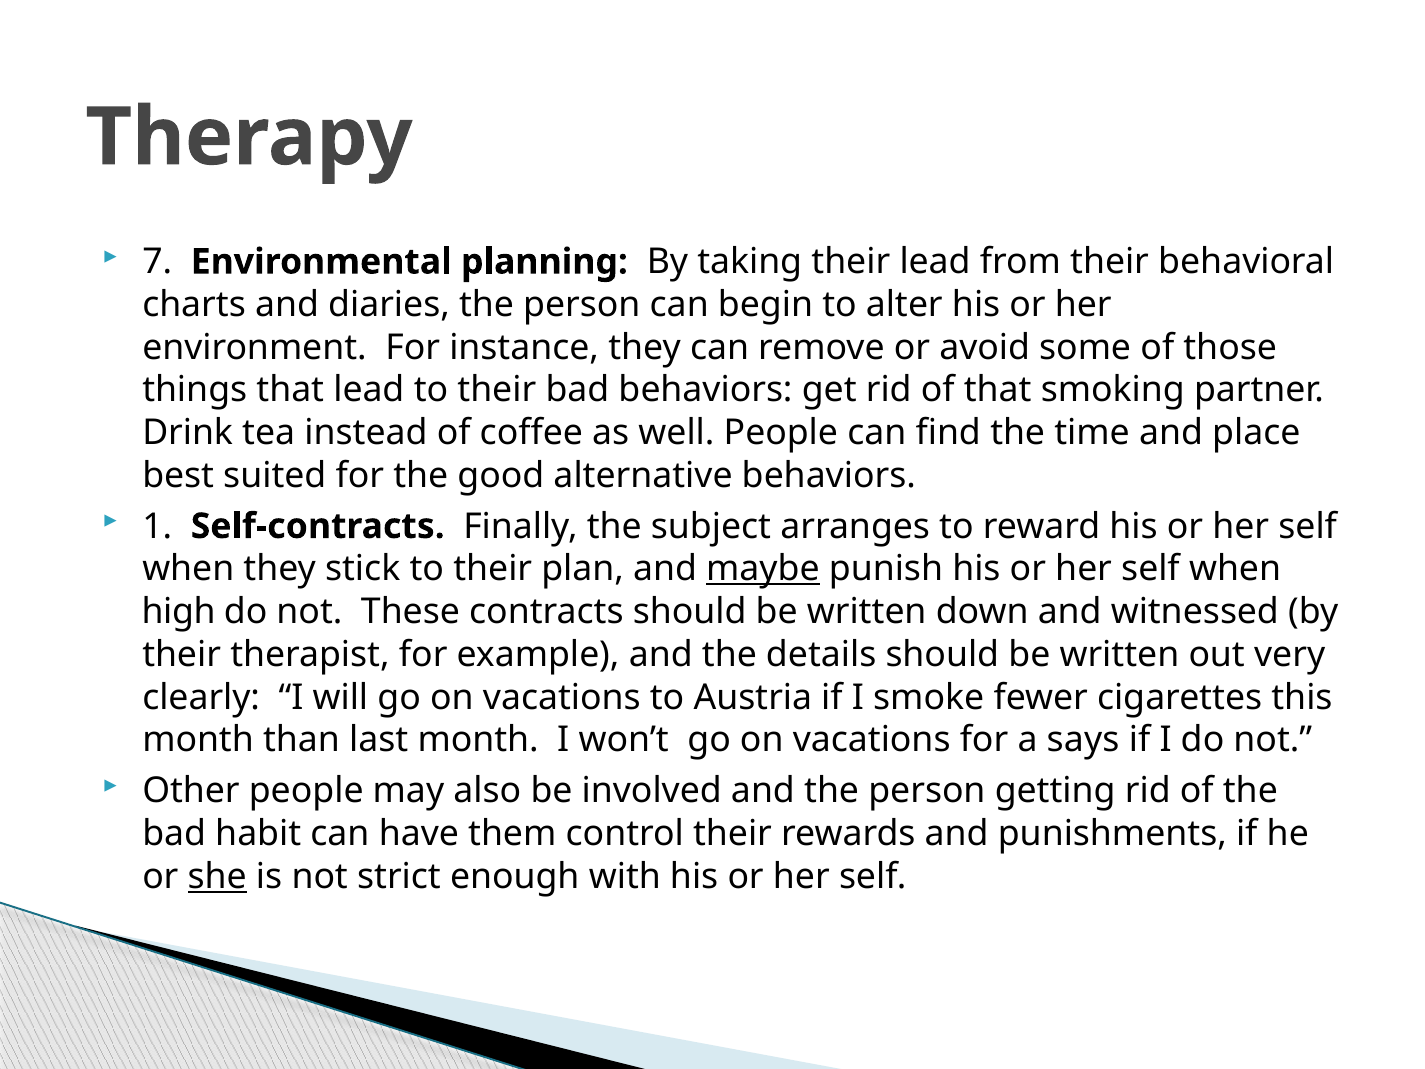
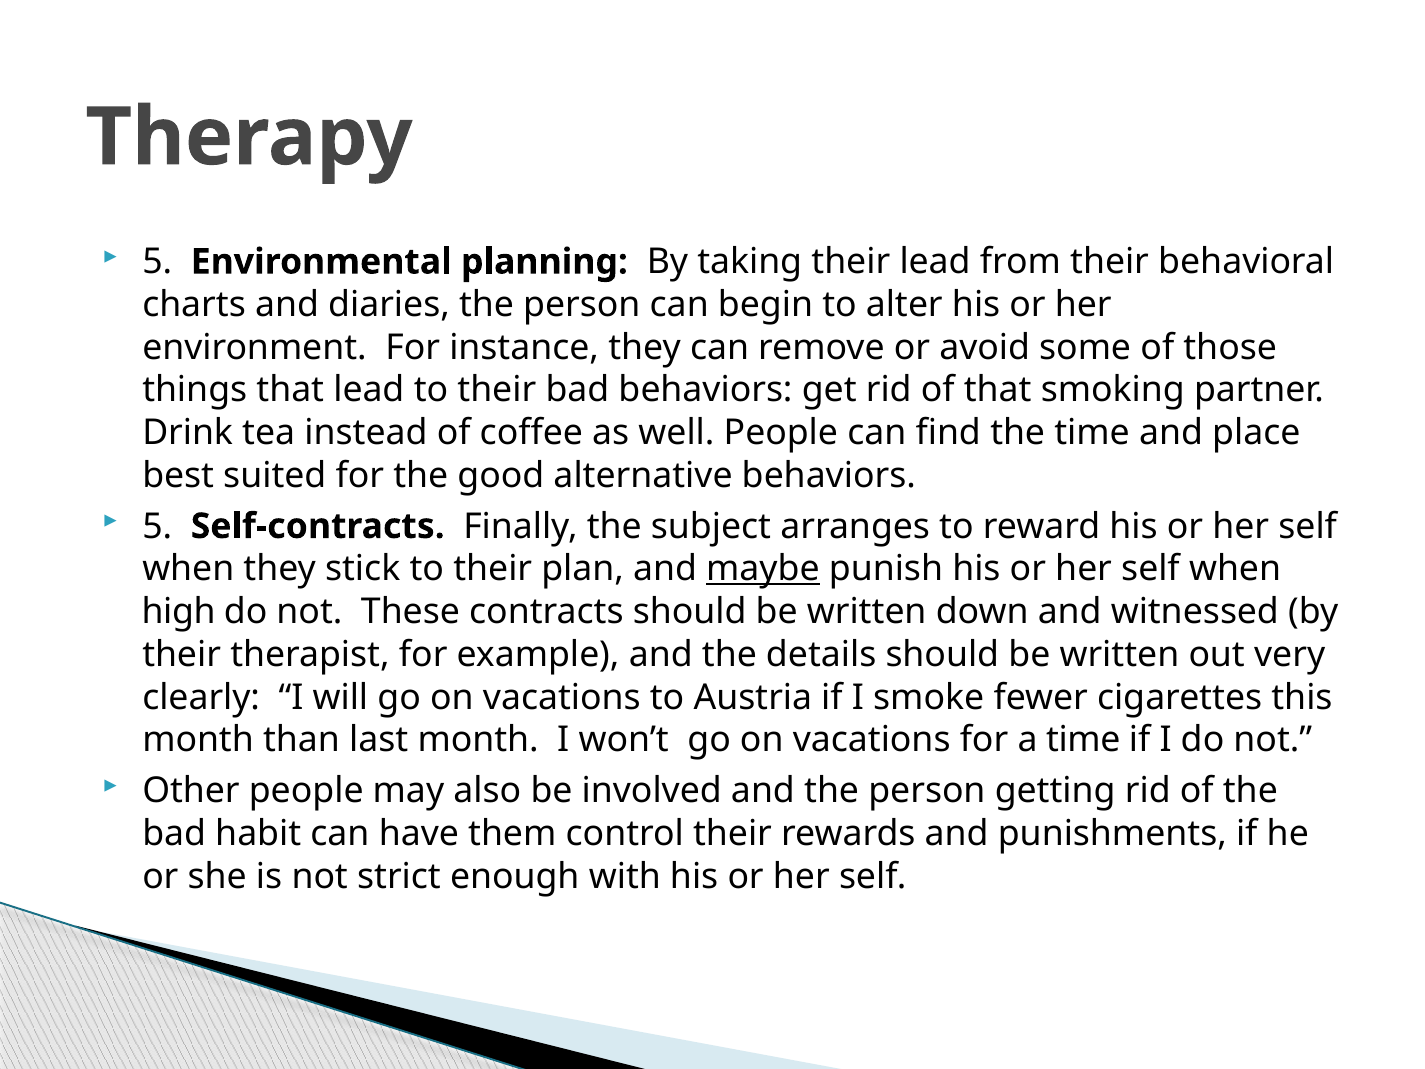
7: 7 -> 5 (157, 262)
1: 1 -> 5 (157, 526)
a says: says -> time (1083, 740)
she underline: present -> none (217, 876)
